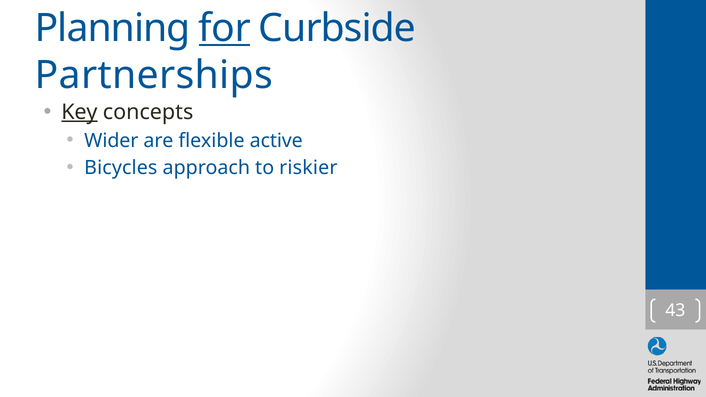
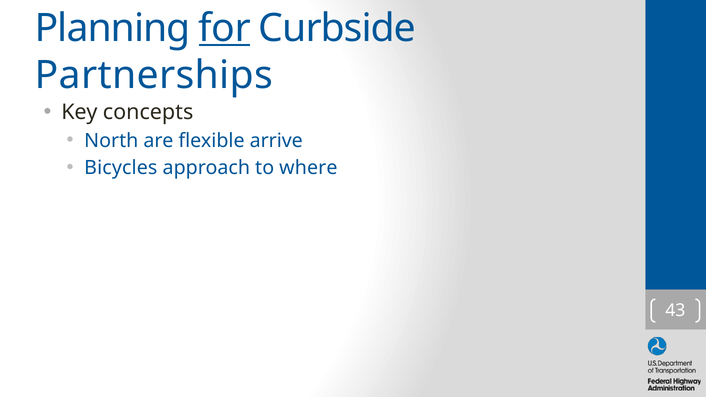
Key underline: present -> none (79, 112)
Wider: Wider -> North (111, 141)
active: active -> arrive (276, 141)
riskier: riskier -> where (308, 168)
